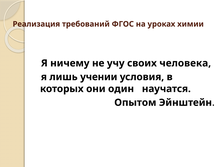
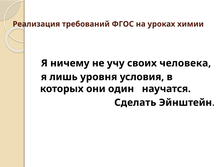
учении: учении -> уровня (99, 77)
Опытом: Опытом -> Сделать (135, 103)
